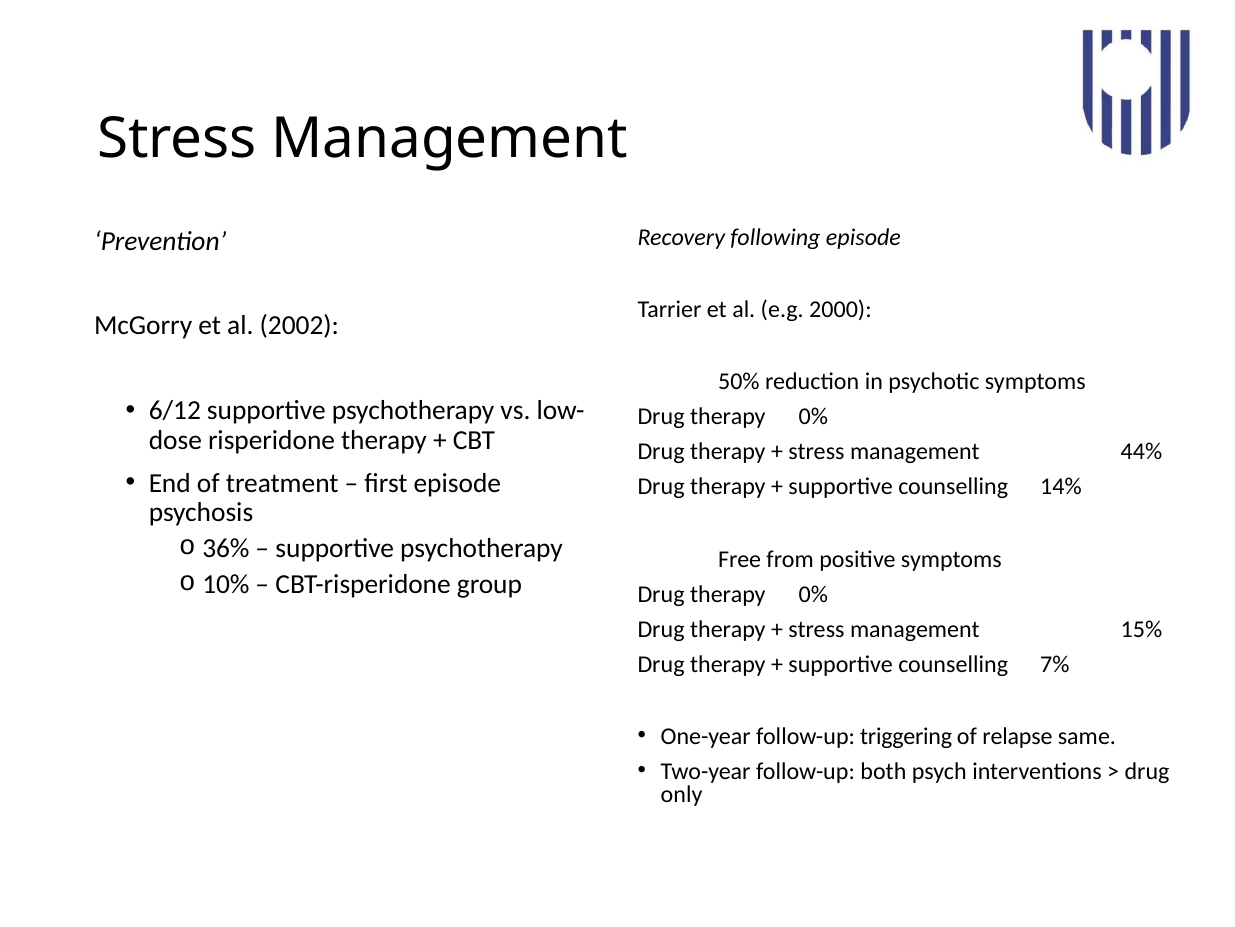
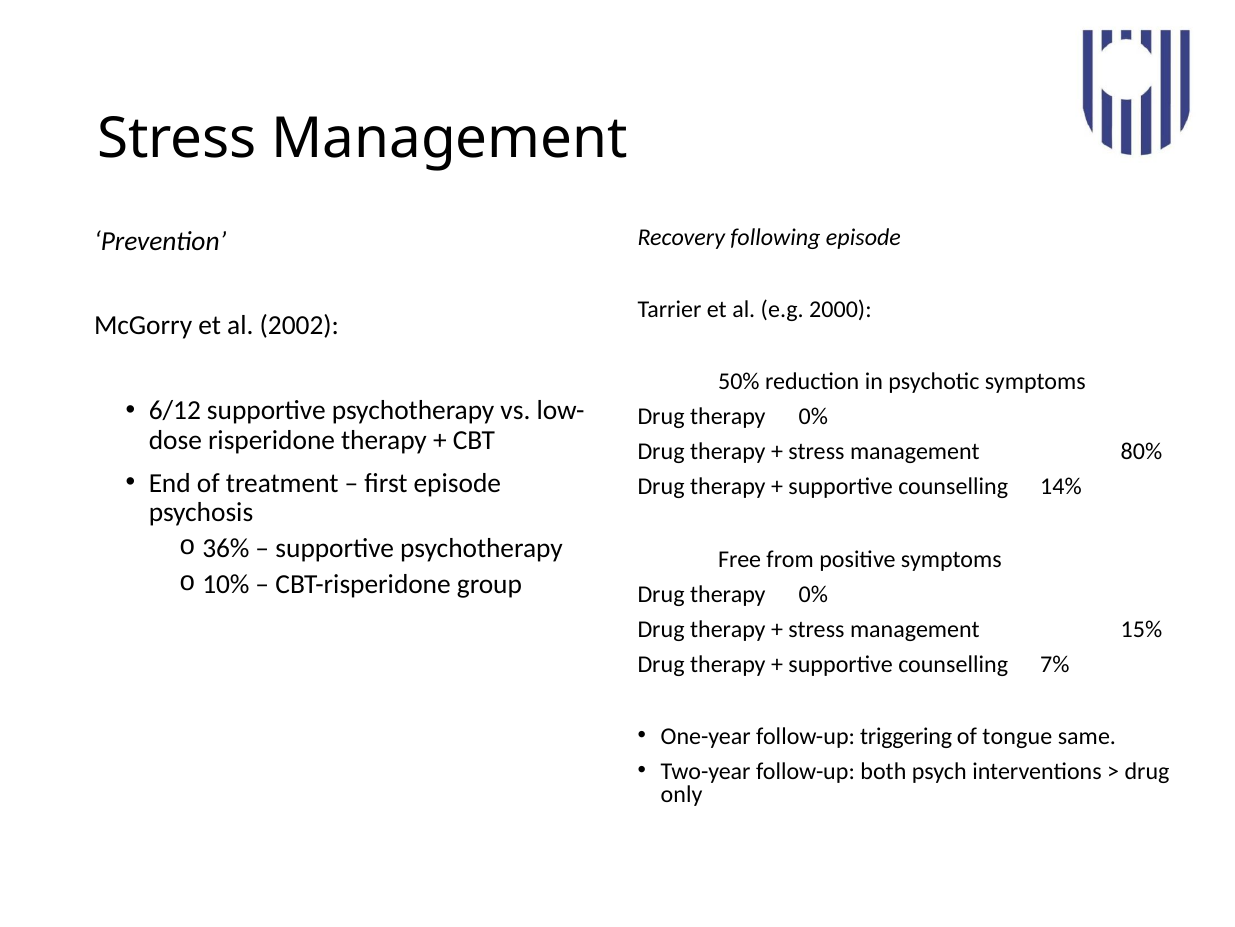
44%: 44% -> 80% (1141, 452)
relapse: relapse -> tongue (1017, 736)
